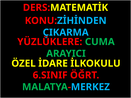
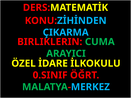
YÜZLÜKLERE: YÜZLÜKLERE -> BIRLIKLERIN (50, 42)
6.SINIF: 6.SINIF -> 0.SINIF (50, 75)
